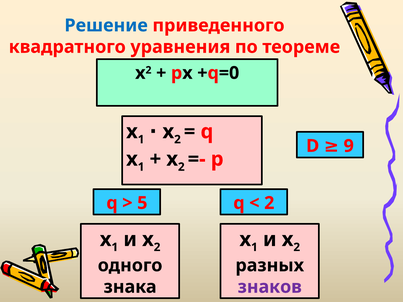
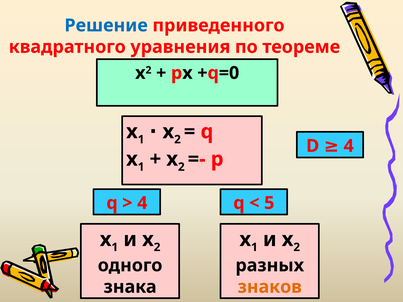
D 9: 9 -> 4 (349, 146)
5: 5 -> 4 (142, 203)
2: 2 -> 5 (269, 203)
знаков colour: purple -> orange (270, 287)
